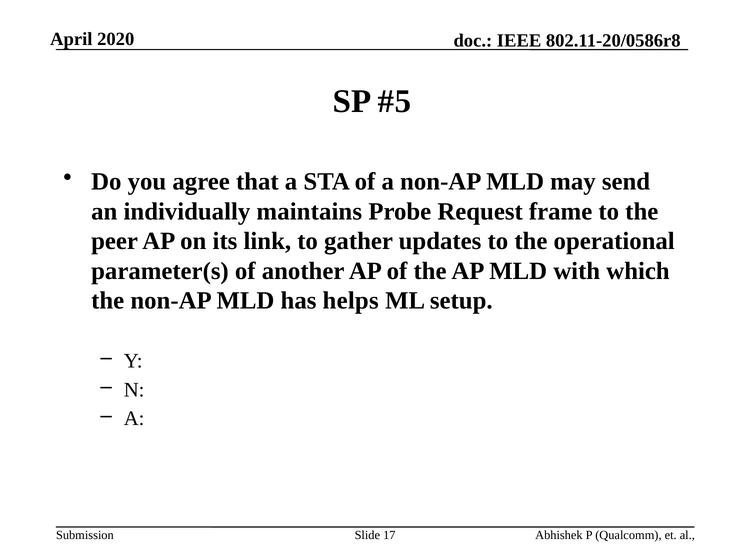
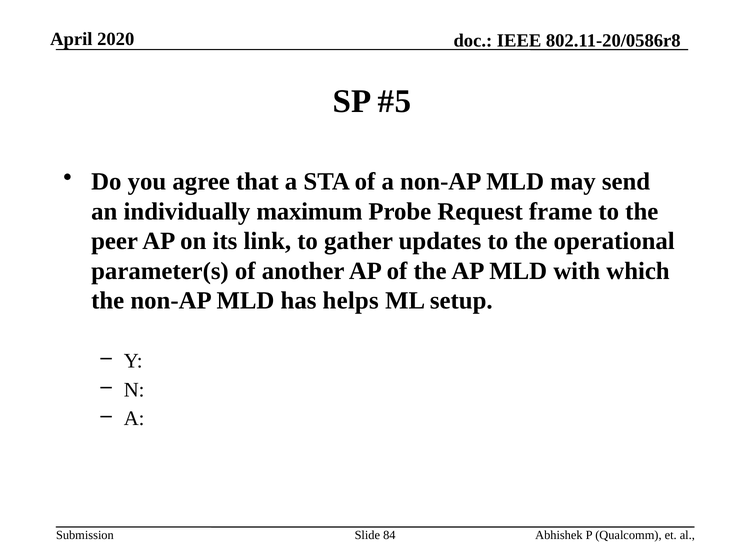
maintains: maintains -> maximum (309, 211)
17: 17 -> 84 (389, 535)
